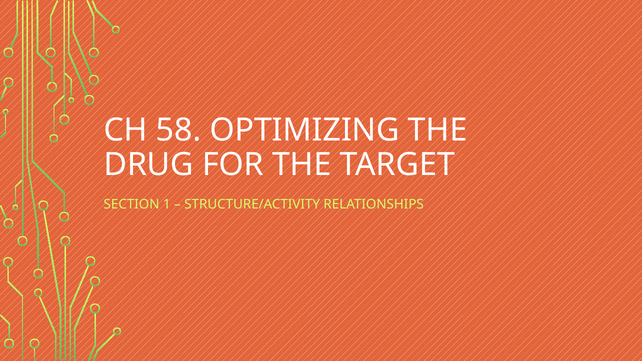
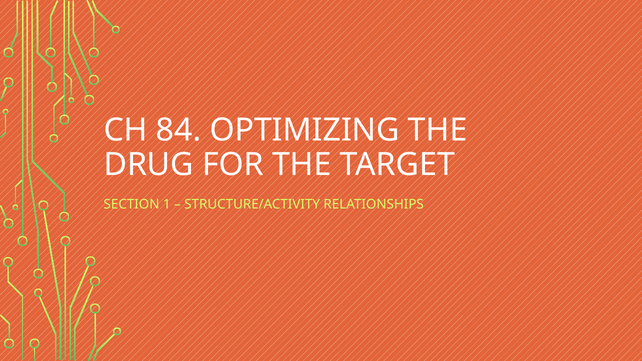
58: 58 -> 84 (179, 130)
